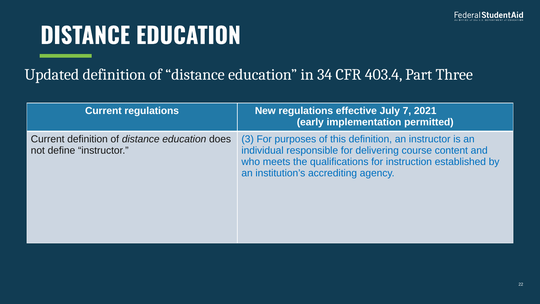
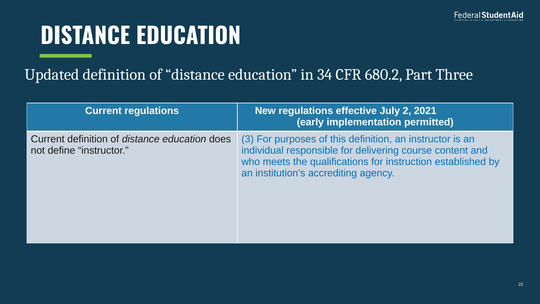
403.4: 403.4 -> 680.2 (384, 74)
7: 7 -> 2 (407, 111)
